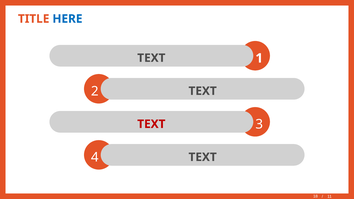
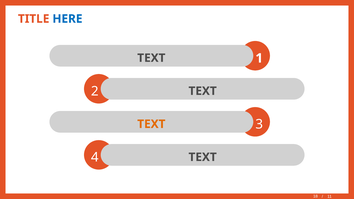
TEXT colour: red -> orange (151, 124)
